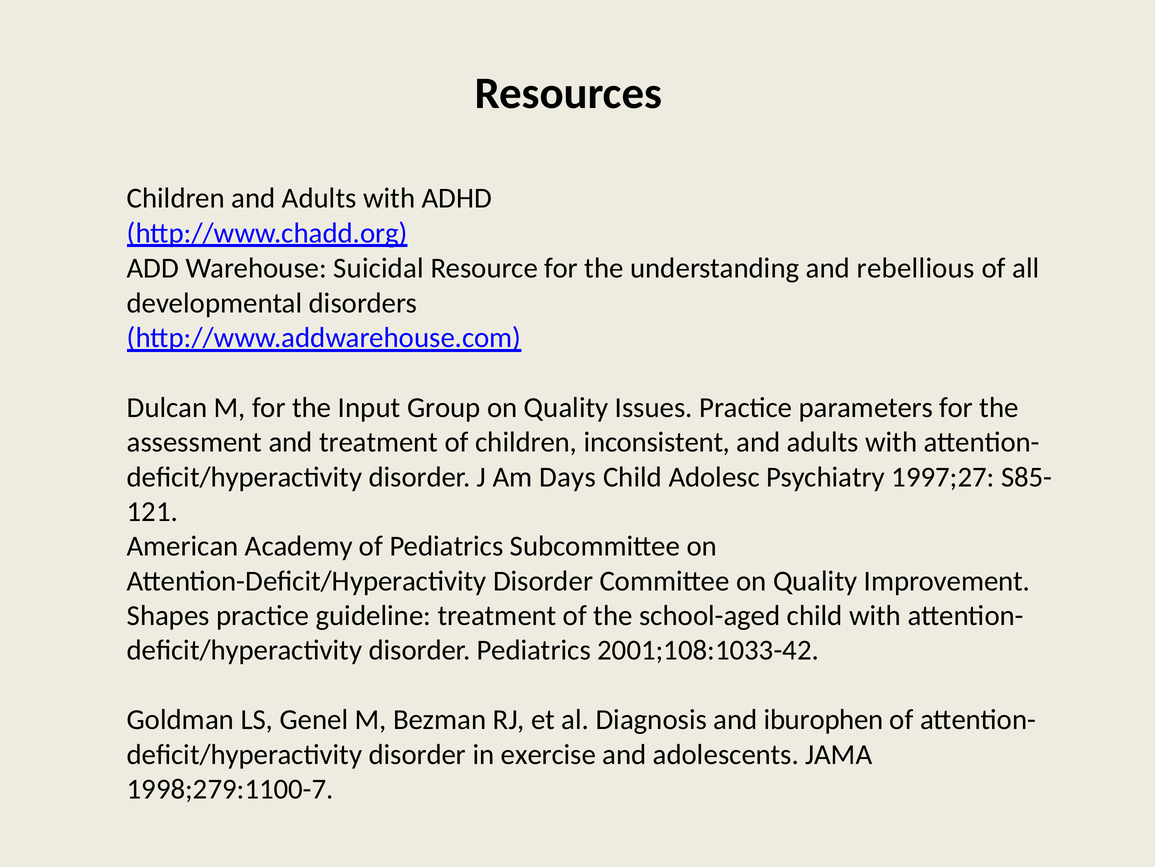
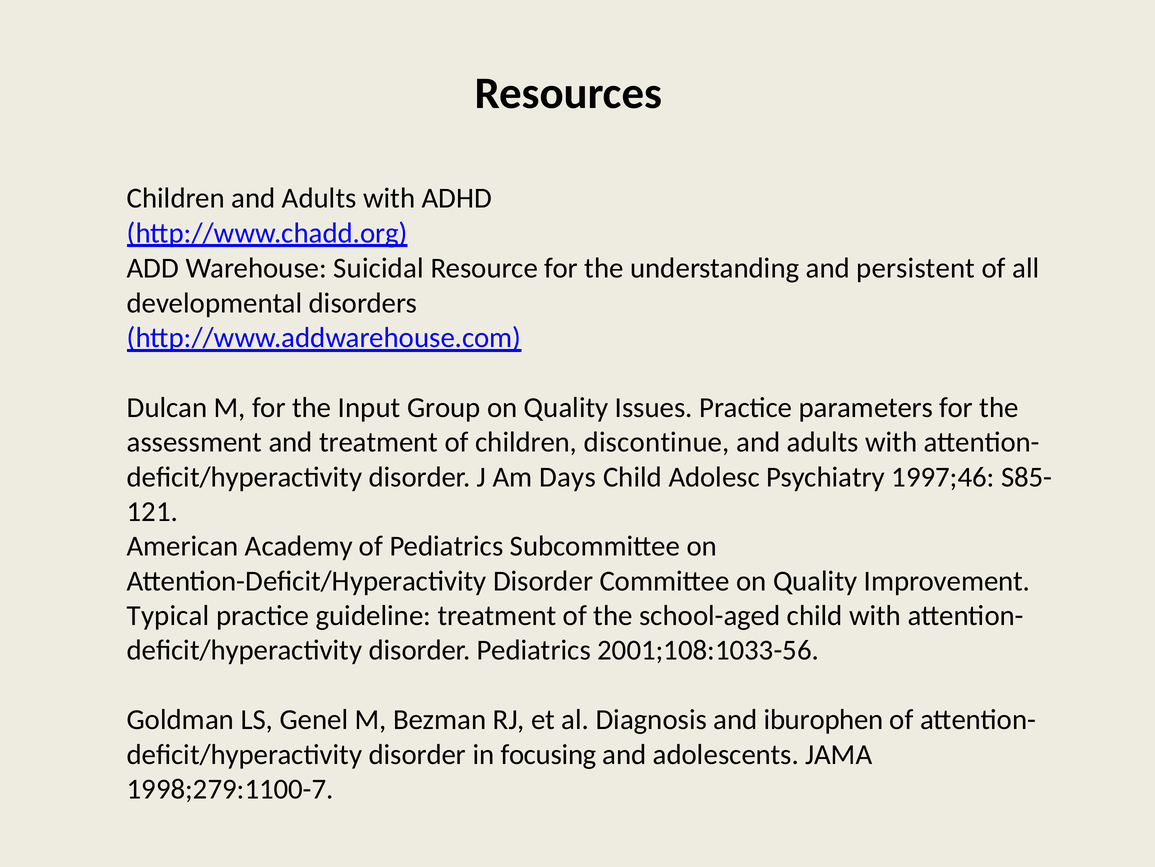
rebellious: rebellious -> persistent (916, 268)
inconsistent: inconsistent -> discontinue (657, 442)
1997;27: 1997;27 -> 1997;46 (943, 477)
Shapes: Shapes -> Typical (168, 615)
2001;108:1033-42: 2001;108:1033-42 -> 2001;108:1033-56 (708, 650)
exercise: exercise -> focusing (549, 754)
